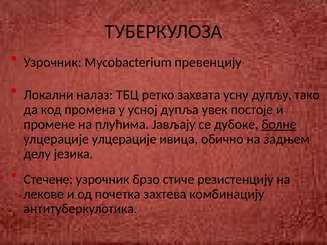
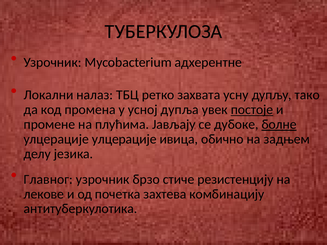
превенцију: превенцију -> адхерентне (208, 63)
постоје underline: none -> present (252, 110)
Стечене: Стечене -> Главног (48, 180)
